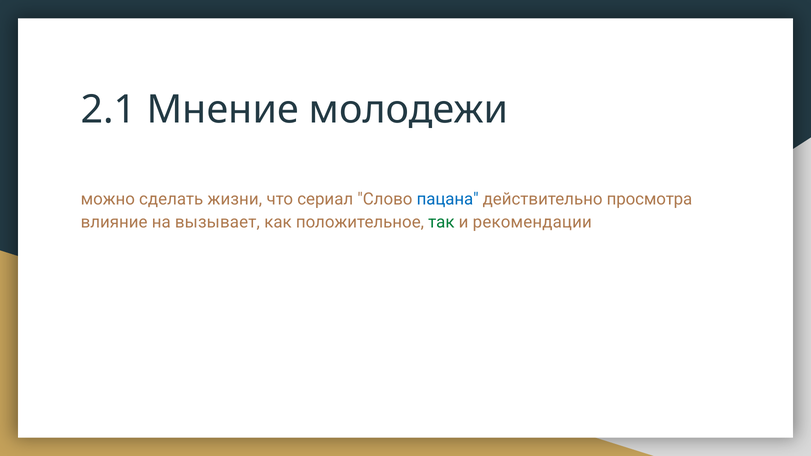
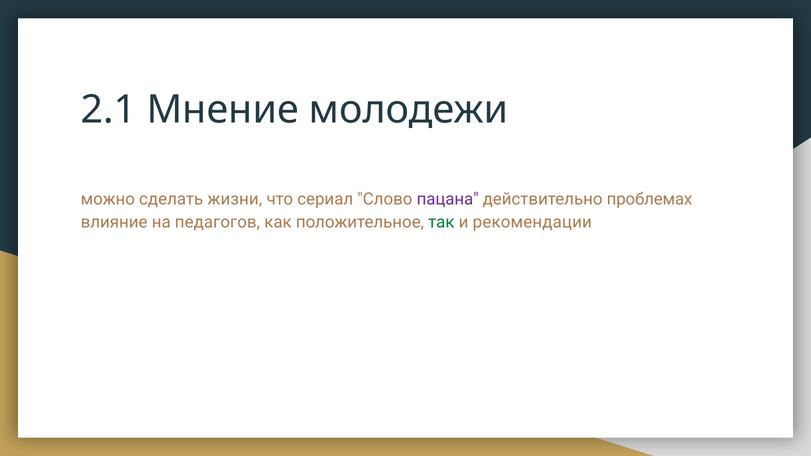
пацана colour: blue -> purple (448, 199)
просмотра: просмотра -> проблемах (650, 199)
вызывает: вызывает -> педагогов (217, 222)
